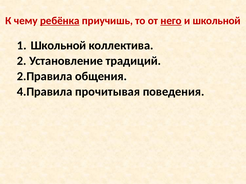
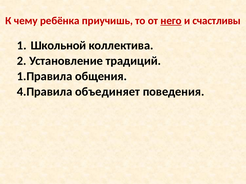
ребёнка underline: present -> none (60, 21)
и школьной: школьной -> счастливы (217, 21)
2.Правила: 2.Правила -> 1.Правила (45, 76)
прочитывая: прочитывая -> объединяет (108, 92)
